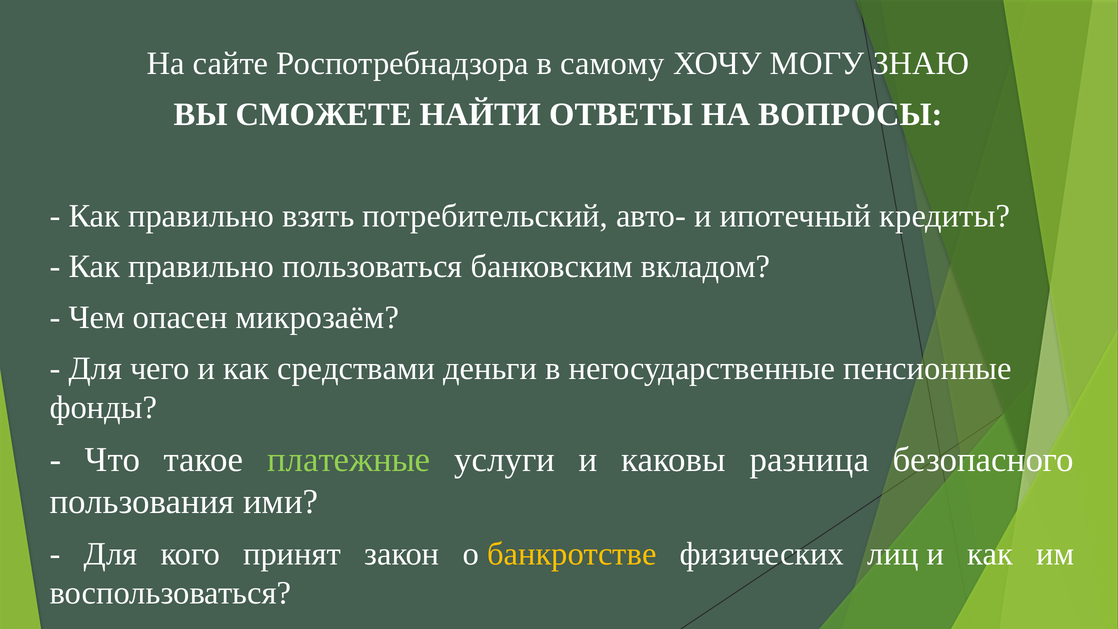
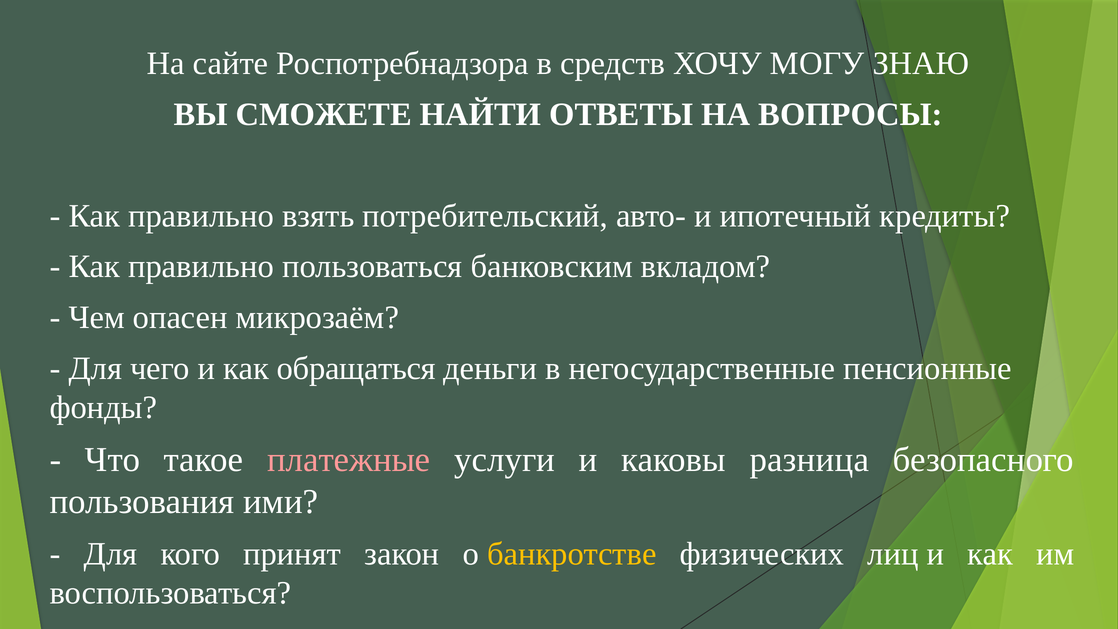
самому: самому -> средств (613, 63)
средствами: средствами -> обращаться (356, 368)
платежные colour: light green -> pink (349, 460)
